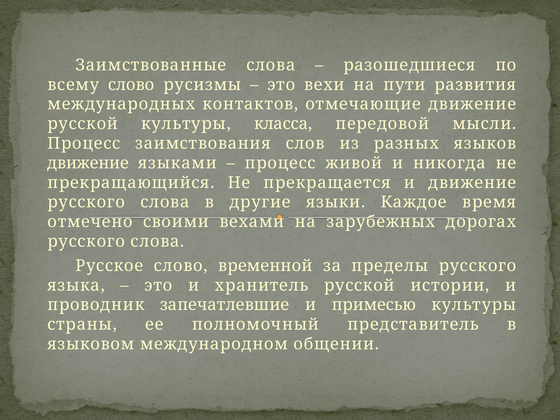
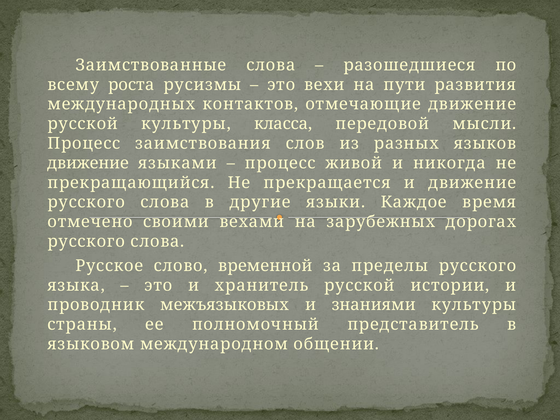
всему слово: слово -> роста (131, 85)
запечатлевшие: запечатлевшие -> межъязыковых (225, 305)
примесью: примесью -> знаниями (374, 305)
